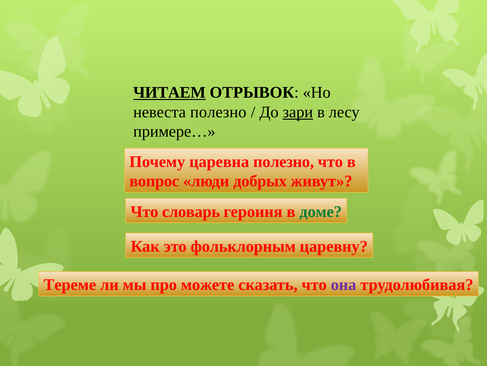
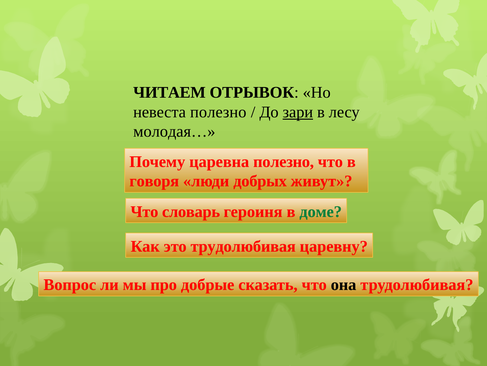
ЧИТАЕМ underline: present -> none (169, 92)
примере…: примере… -> молодая… (174, 131)
вопрос: вопрос -> говоря (154, 181)
это фольклорным: фольклорным -> трудолюбивая (243, 246)
Тереме: Тереме -> Вопрос (70, 284)
можете: можете -> добрые (208, 284)
она colour: purple -> black (344, 284)
